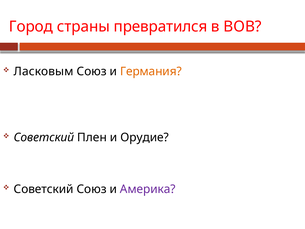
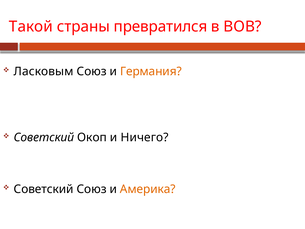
Город: Город -> Такой (31, 27)
Плен: Плен -> Окоп (92, 137)
Орудие: Орудие -> Ничего (145, 137)
Америка colour: purple -> orange (148, 189)
